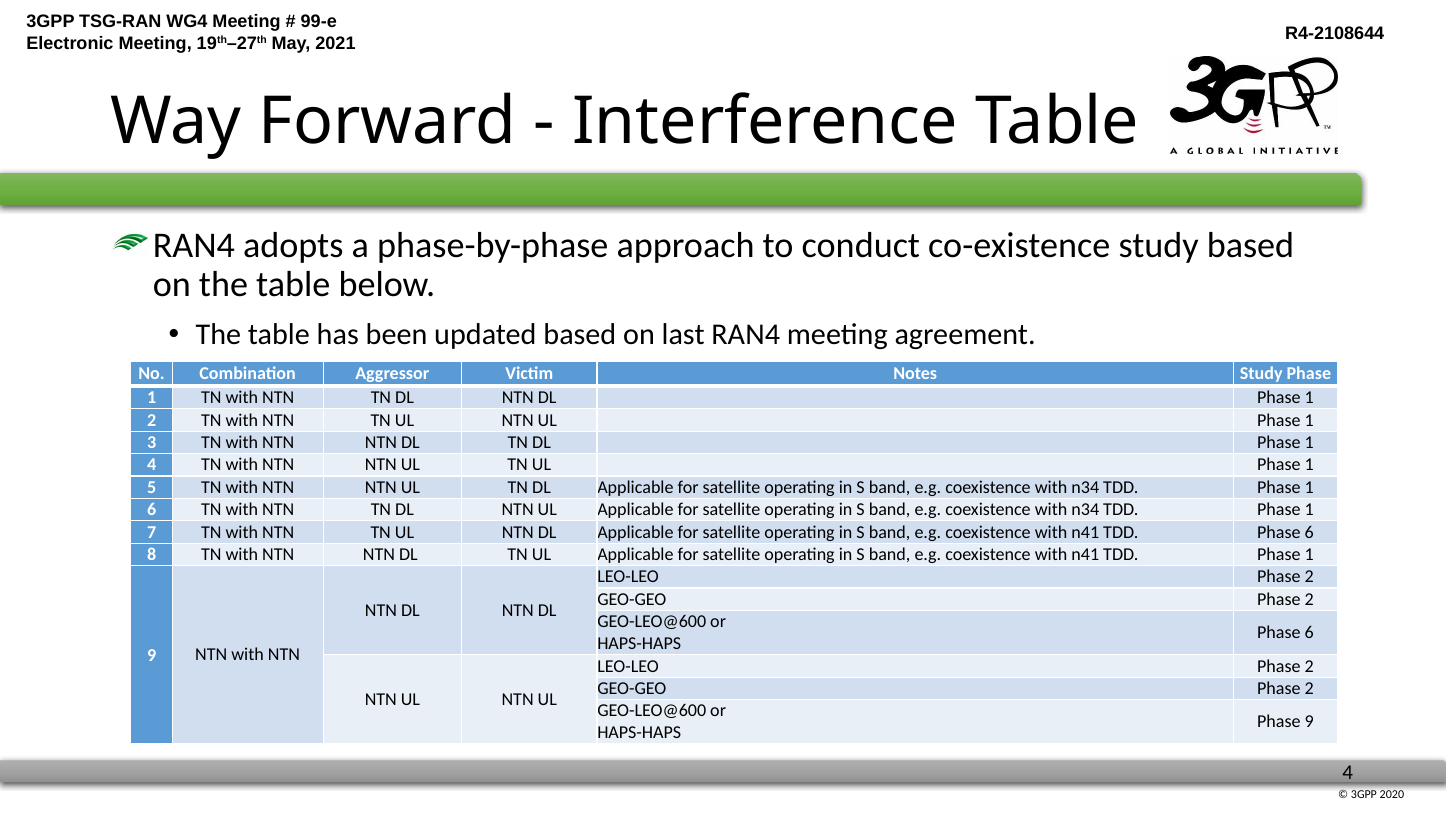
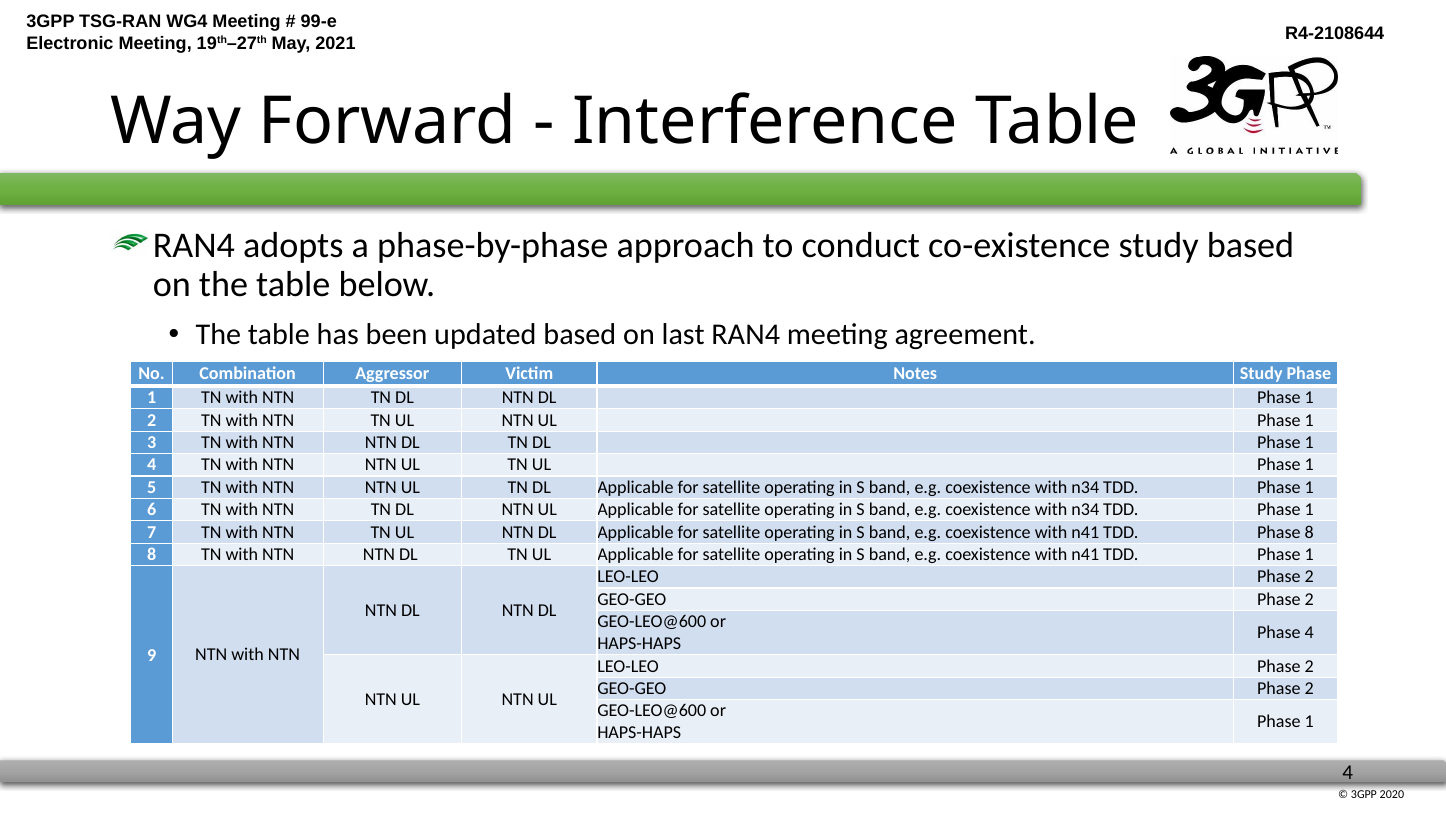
TDD Phase 6: 6 -> 8 (1309, 532)
6: 6 -> 4 (1309, 633)
9: 9 -> 1 (1309, 722)
